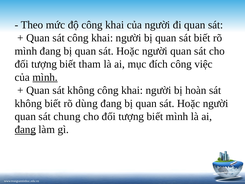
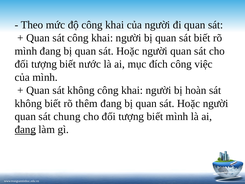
tham: tham -> nước (90, 64)
mình underline: present -> none (45, 77)
dùng: dùng -> thêm (87, 103)
